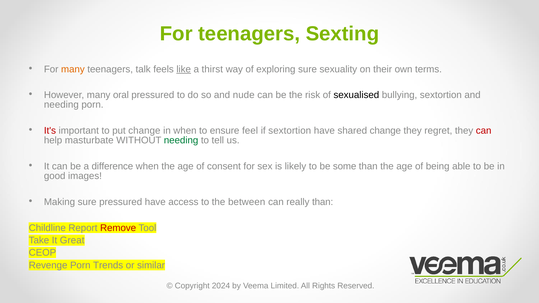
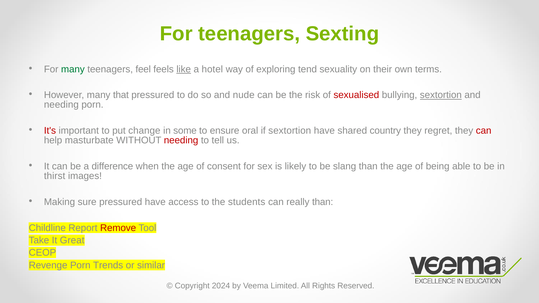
many colour: orange -> green (73, 69)
talk: talk -> feel (143, 69)
thirst: thirst -> hotel (212, 69)
exploring sure: sure -> tend (308, 69)
oral: oral -> that (121, 95)
sexualised colour: black -> red (356, 95)
sextortion underline: none -> present (441, 95)
in when: when -> some (185, 131)
feel: feel -> oral (250, 131)
shared change: change -> country (385, 131)
needing colour: green -> red (181, 140)
some: some -> slang (345, 166)
good: good -> thirst (55, 176)
between: between -> students (247, 202)
